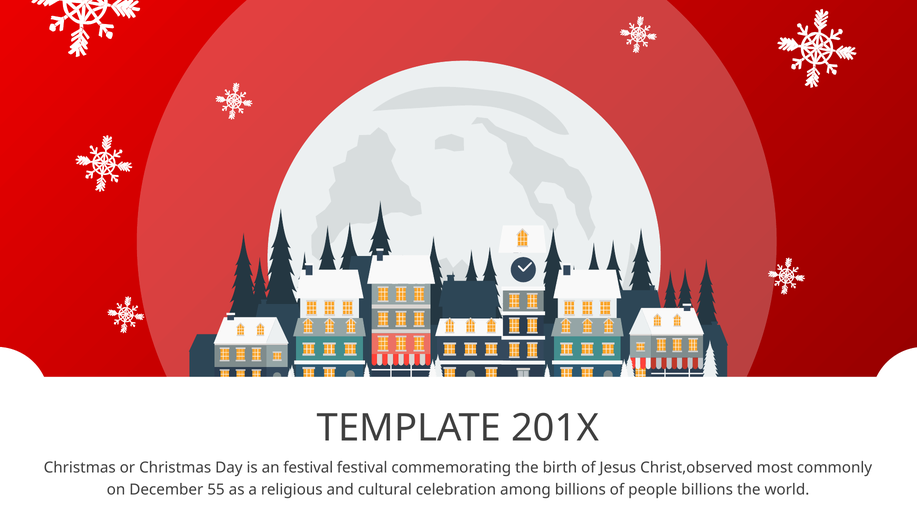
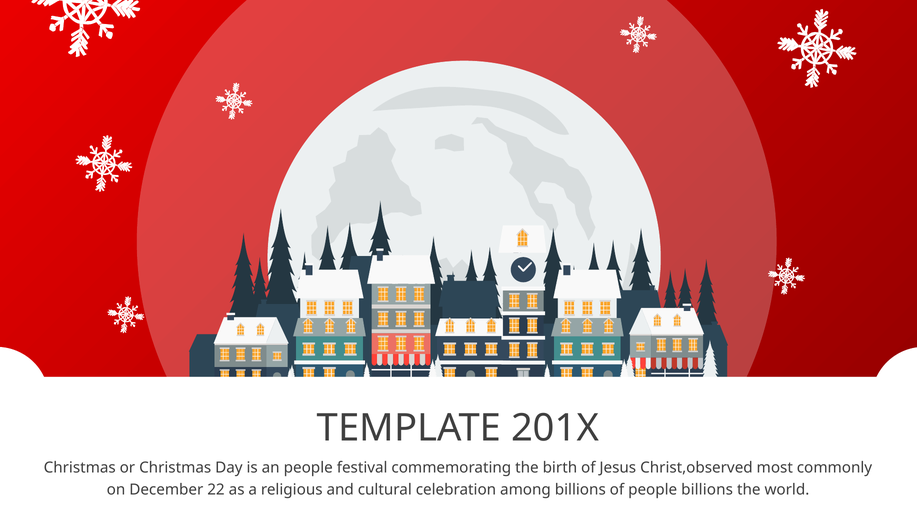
an festival: festival -> people (308, 467)
55: 55 -> 22 (216, 489)
